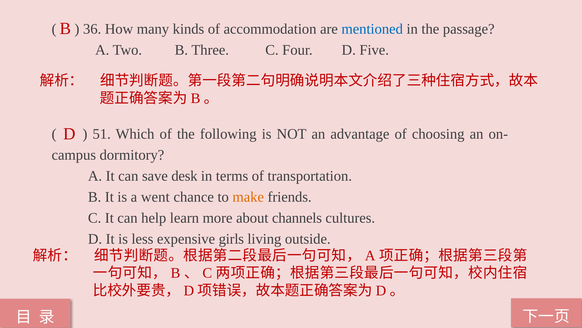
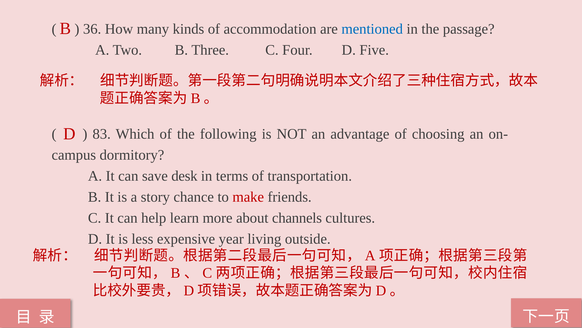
51: 51 -> 83 (102, 134)
went: went -> story (155, 197)
make colour: orange -> red (248, 197)
girls: girls -> year (231, 239)
